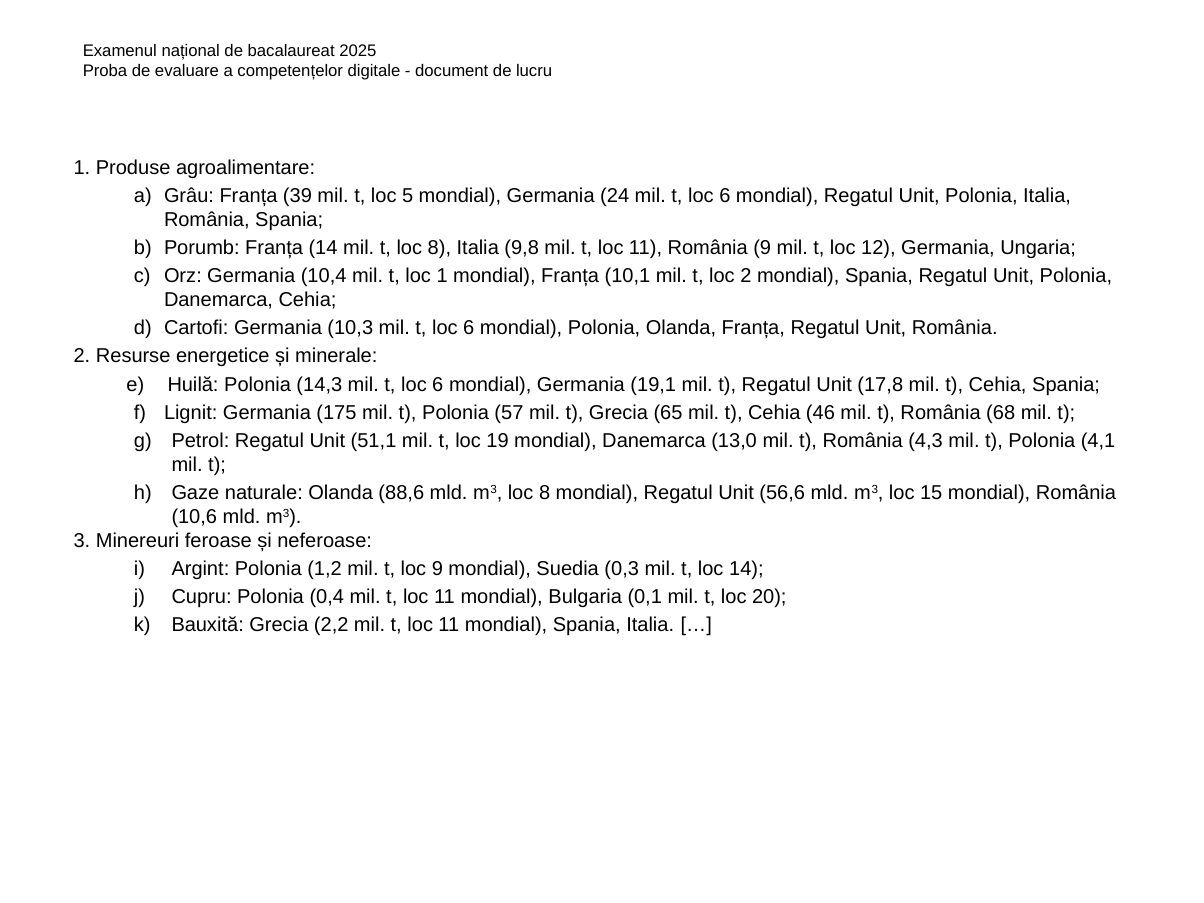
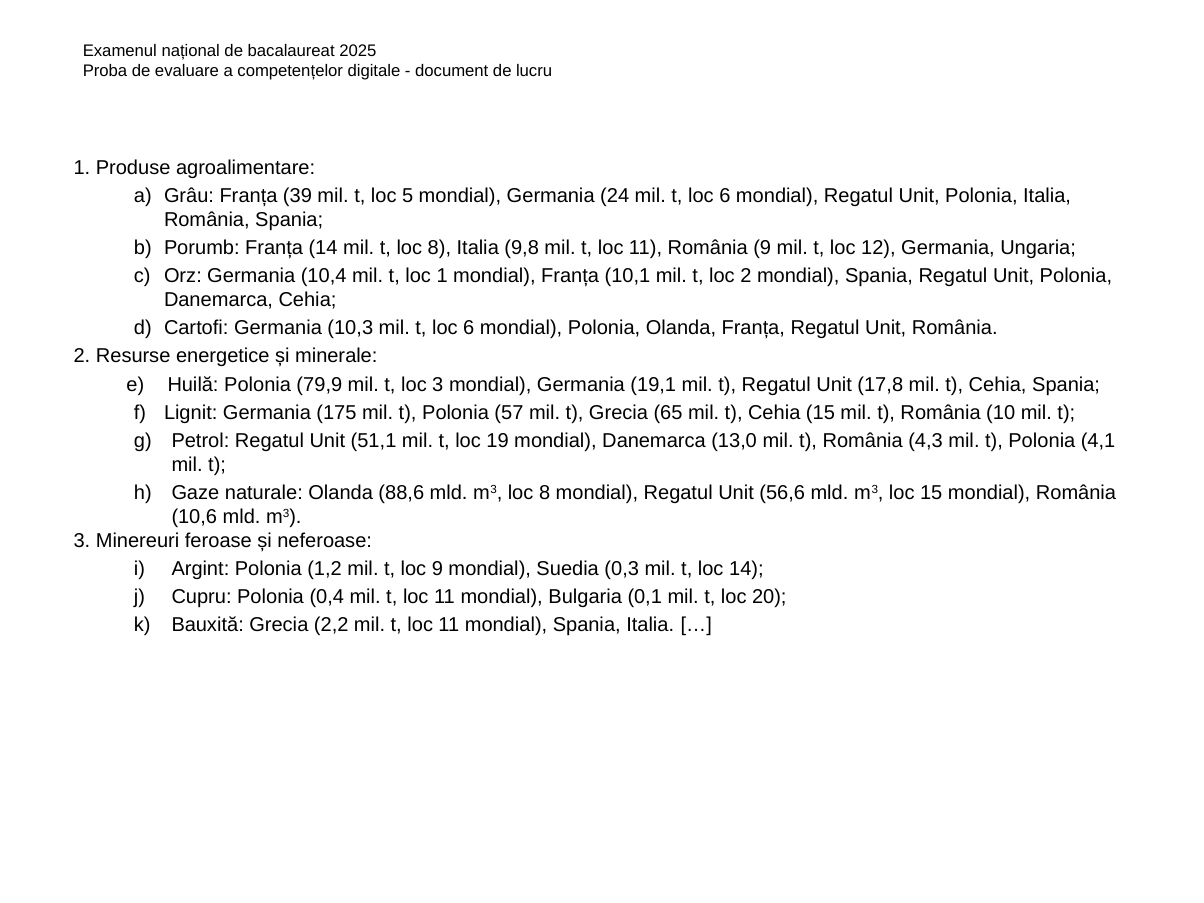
14,3: 14,3 -> 79,9 (319, 384)
6: 6 -> 3 (438, 384)
Cehia 46: 46 -> 15 (820, 413)
68: 68 -> 10 (1001, 413)
